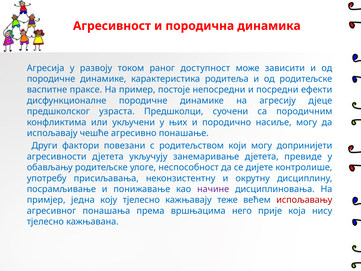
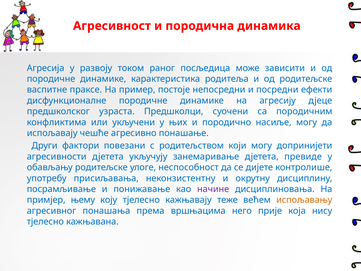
доступност: доступност -> посљедица (205, 68)
једна: једна -> њему (83, 200)
испољавању colour: red -> orange (304, 200)
